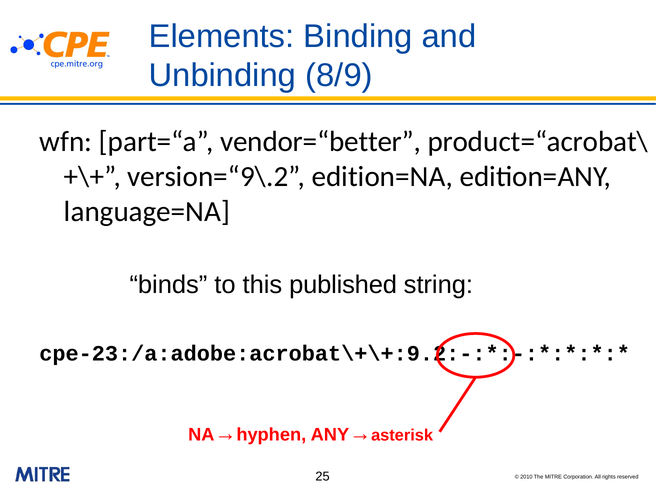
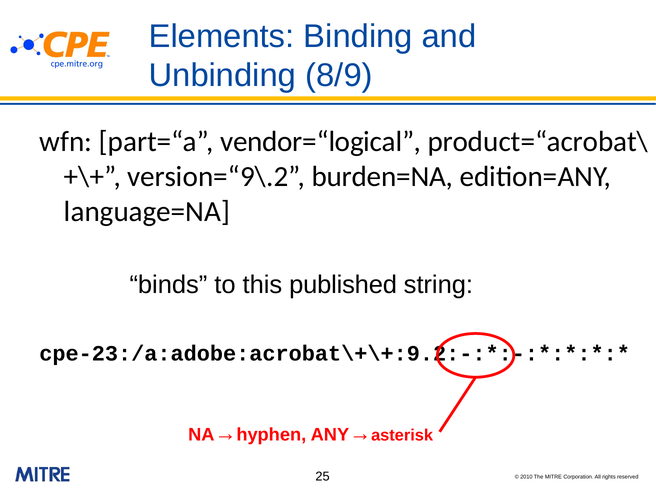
vendor=“better: vendor=“better -> vendor=“logical (321, 142)
edition=NA: edition=NA -> burden=NA (382, 177)
